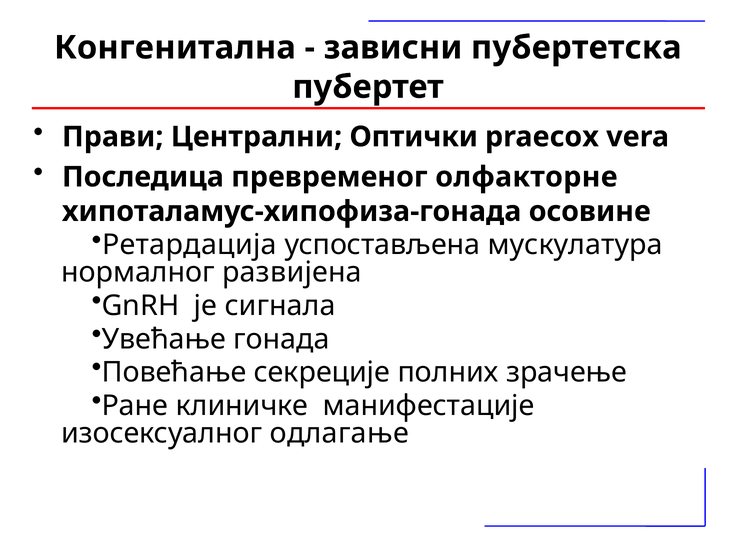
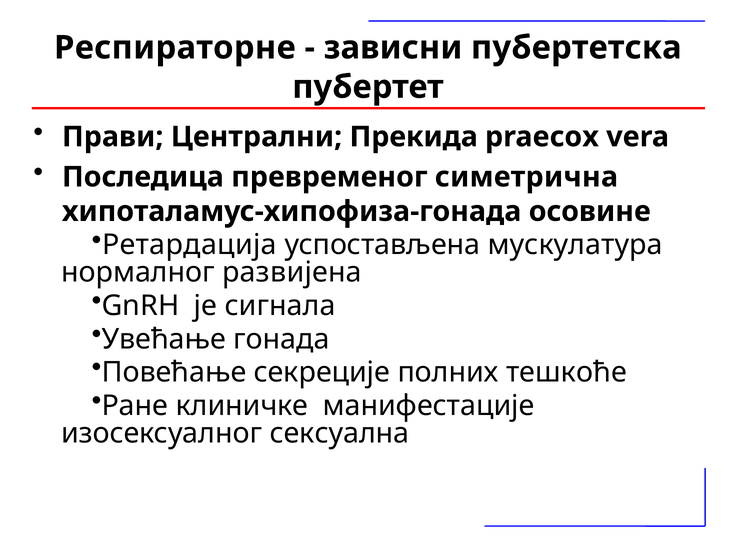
Конгeнитална: Конгeнитална -> Респираторне (175, 48)
Оптички: Оптички -> Прекида (414, 137)
олфакторне: олфакторне -> симетрична (526, 177)
зрачење: зрачење -> тешкоће (567, 372)
одлагање: одлагање -> сексуална (339, 433)
